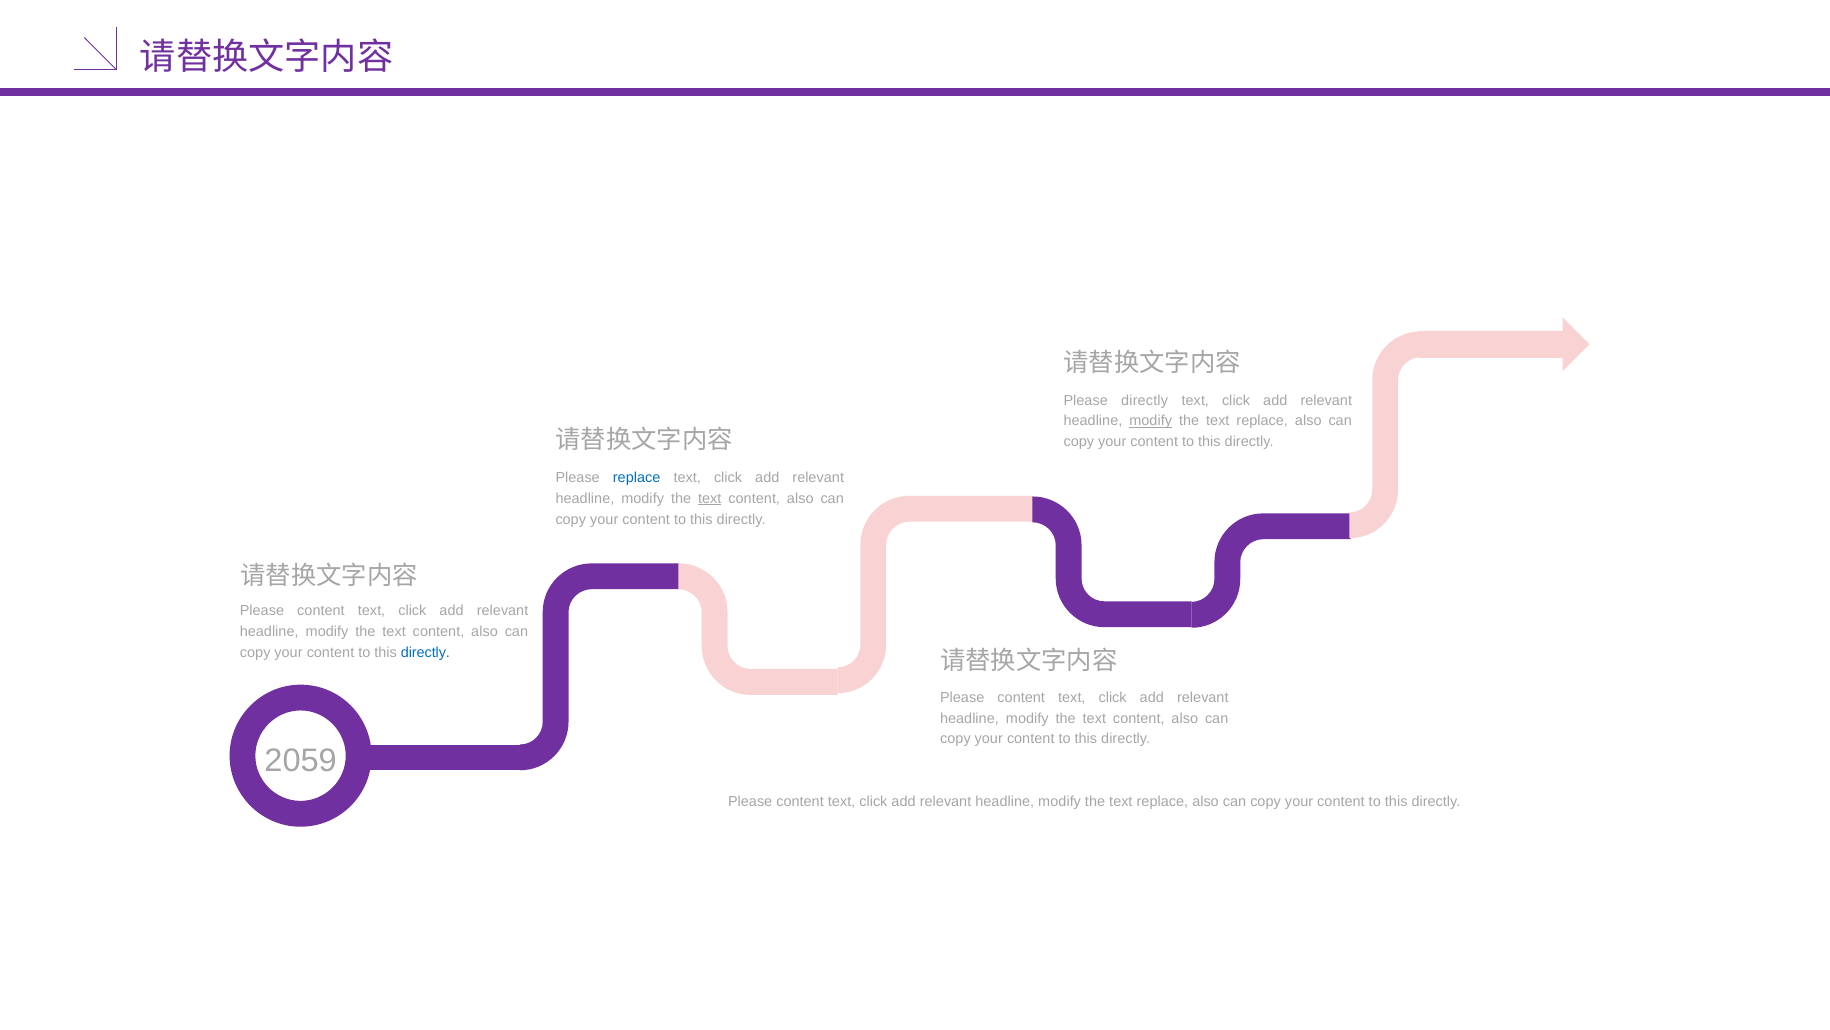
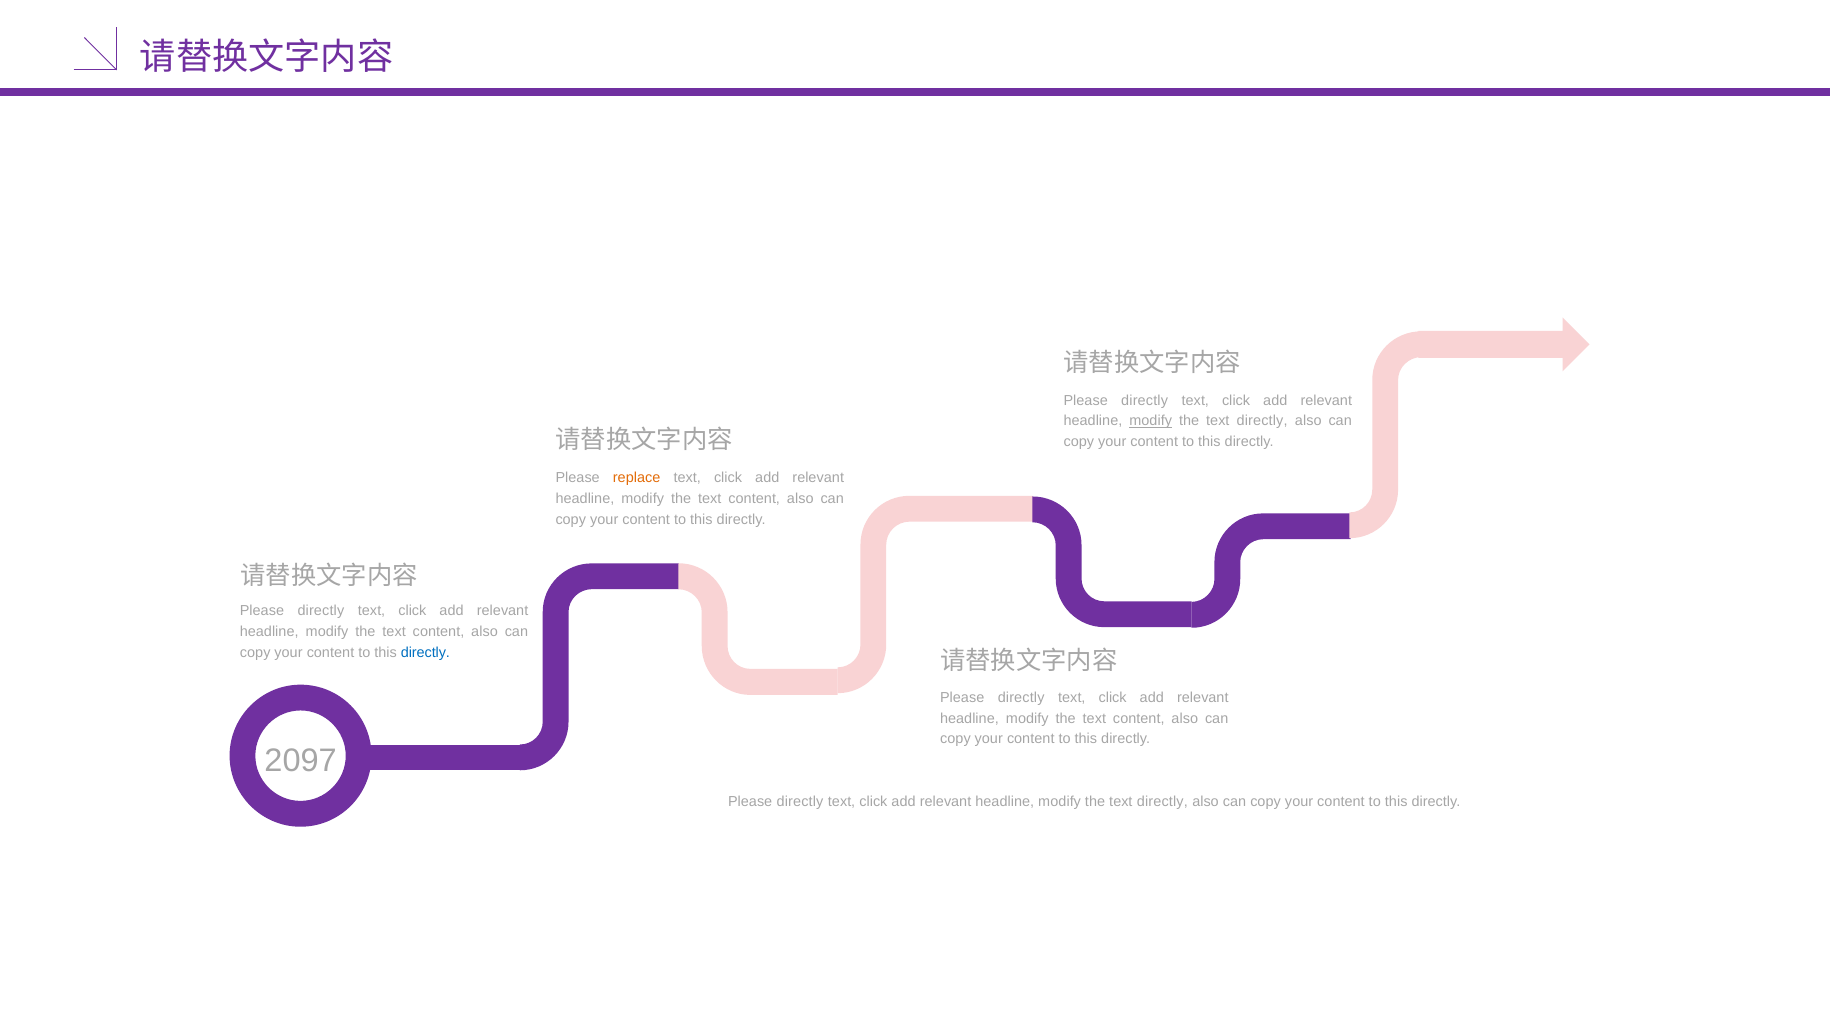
replace: replace -> directly (1262, 421)
replace colour: blue -> orange (637, 478)
text underline: present -> none (710, 498)
content: content -> directly (321, 610)
content: content -> directly (1021, 697)
2059: 2059 -> 2097 (301, 760)
content: content -> directly (800, 801)
replace: replace -> directly (1162, 801)
